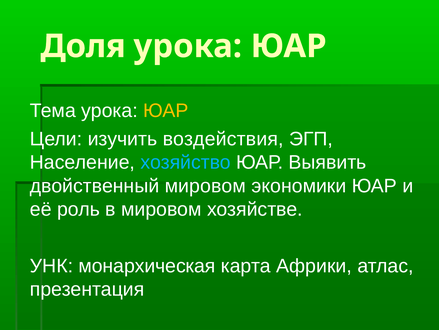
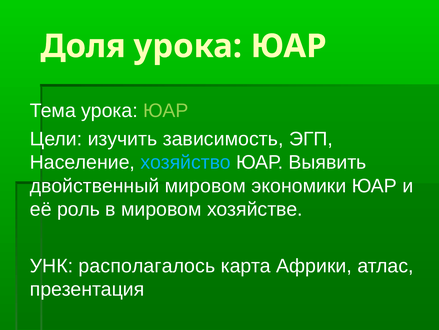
ЮАР colour: yellow -> light green (166, 110)
воздействия: воздействия -> зависимость (223, 139)
монархическая: монархическая -> располагалось (147, 265)
